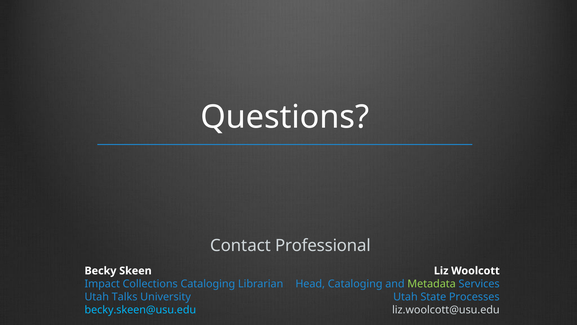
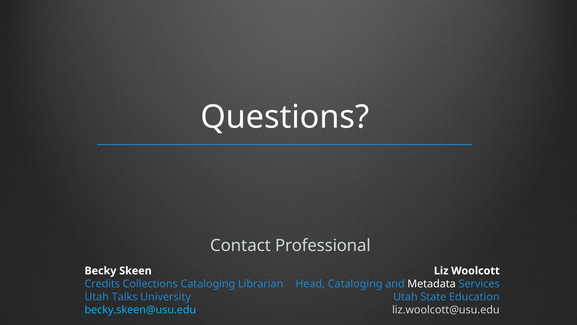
Impact: Impact -> Credits (102, 283)
Metadata colour: light green -> white (432, 283)
Processes: Processes -> Education (474, 296)
